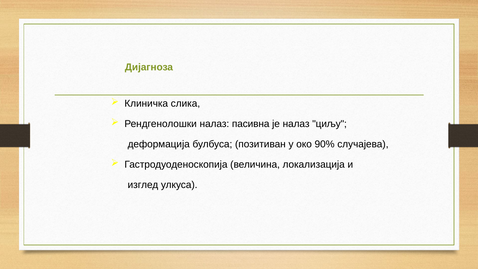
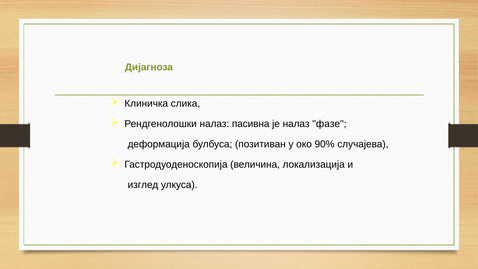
циљу: циљу -> фазе (329, 124)
